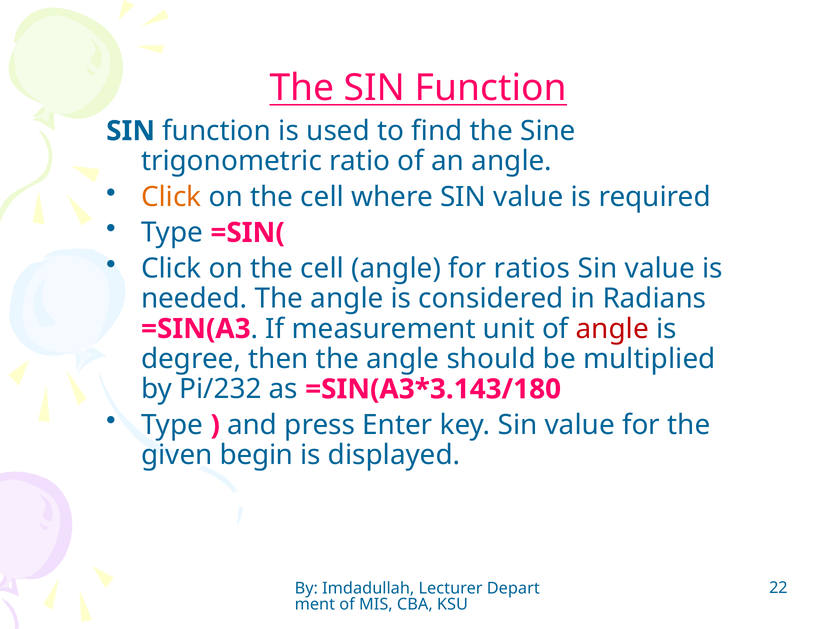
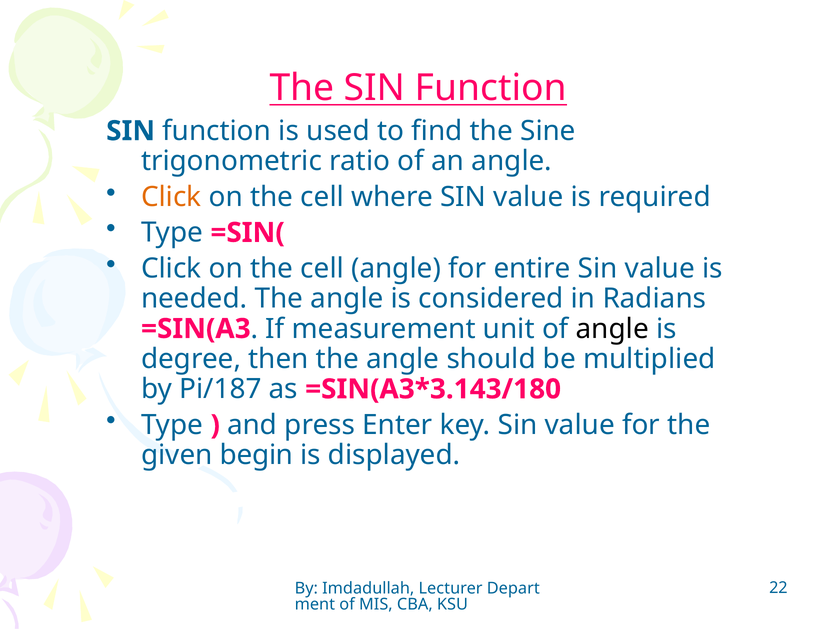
ratios: ratios -> entire (532, 268)
angle colour: red -> black (612, 329)
Pi/232: Pi/232 -> Pi/187 (220, 389)
